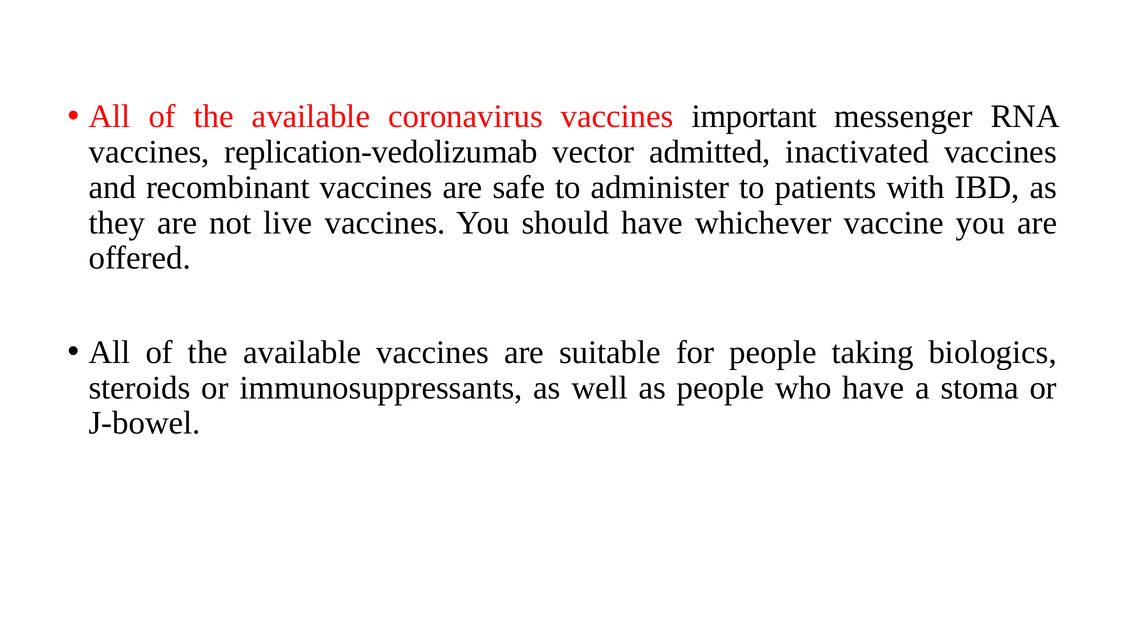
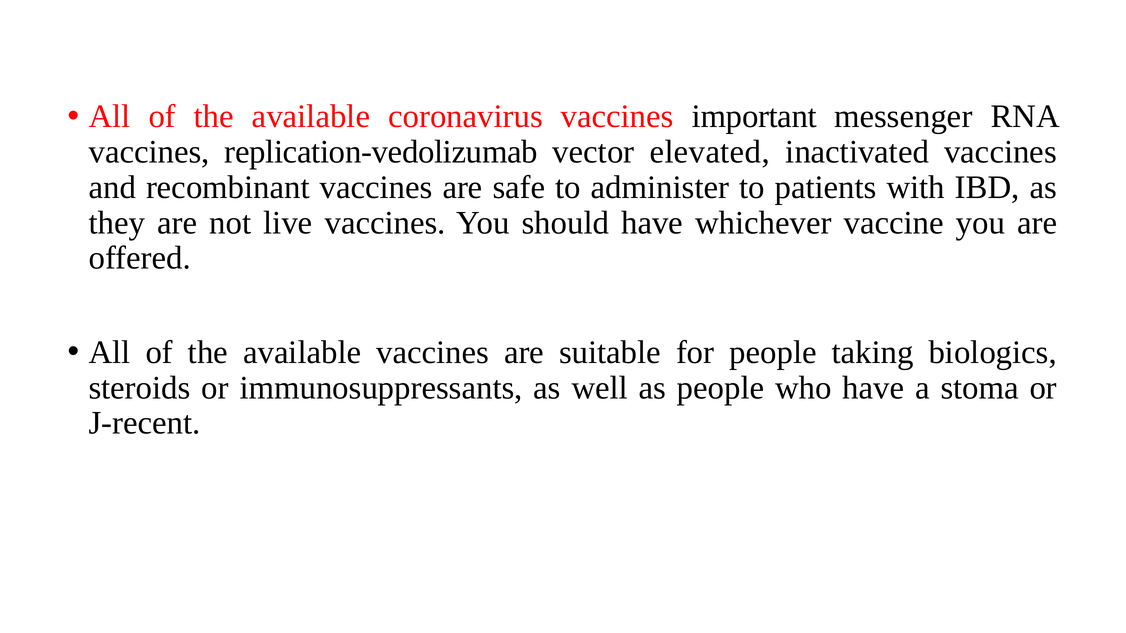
admitted: admitted -> elevated (710, 152)
J-bowel: J-bowel -> J-recent (145, 423)
